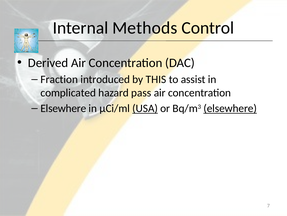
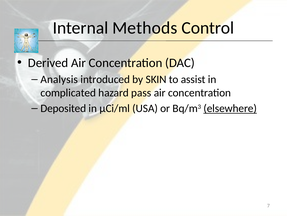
Fraction: Fraction -> Analysis (59, 79)
THIS: THIS -> SKIN (156, 79)
Elsewhere: Elsewhere -> Deposited (63, 108)
USA underline: present -> none (145, 108)
